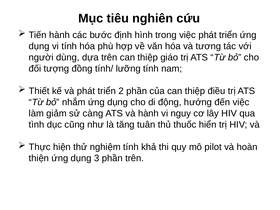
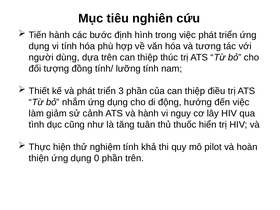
giáo: giáo -> thúc (169, 57)
2: 2 -> 3 (121, 91)
càng: càng -> cảnh (93, 113)
3: 3 -> 0 (97, 158)
